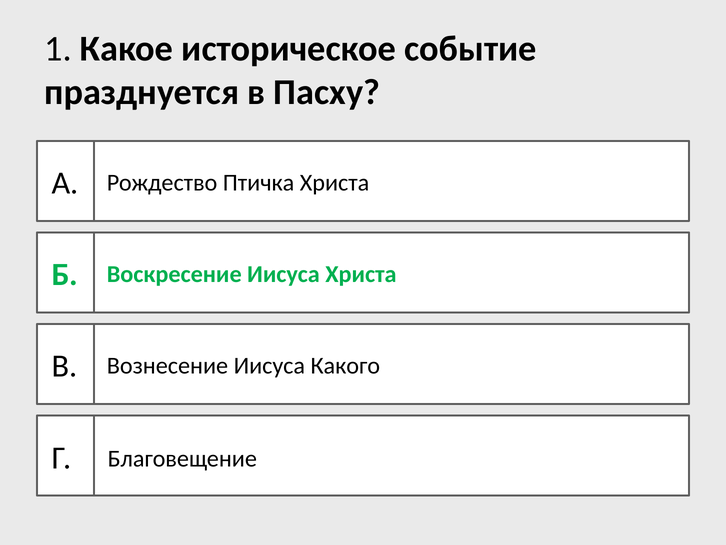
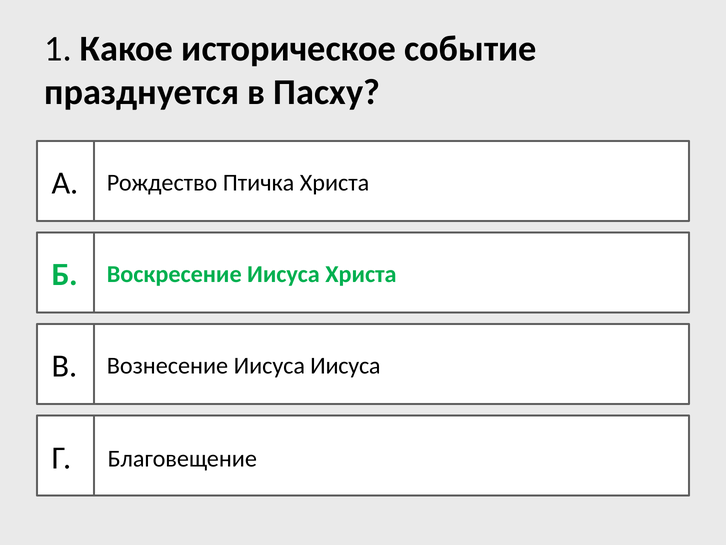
Иисуса Какого: Какого -> Иисуса (345, 365)
